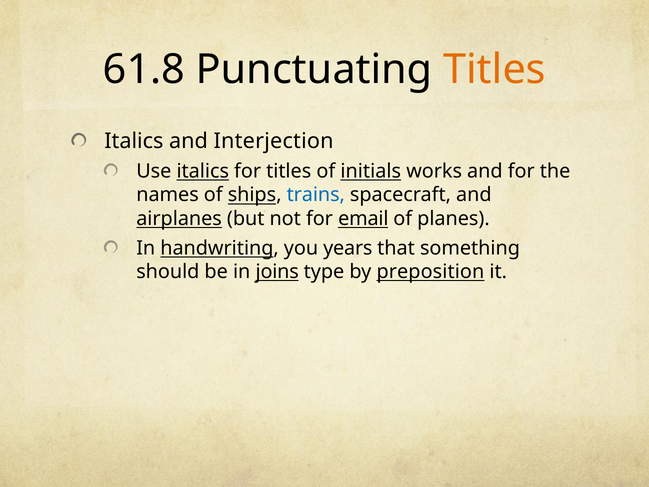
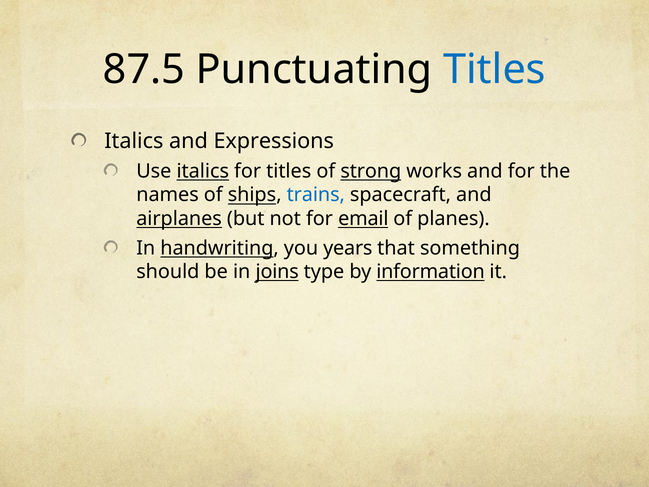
61.8: 61.8 -> 87.5 (144, 69)
Titles colour: orange -> blue (495, 69)
Interjection: Interjection -> Expressions (274, 141)
initials: initials -> strong (371, 171)
preposition: preposition -> information (431, 272)
